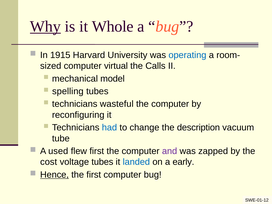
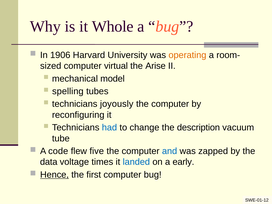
Why underline: present -> none (45, 26)
1915: 1915 -> 1906 (60, 55)
operating colour: blue -> orange (187, 55)
Calls: Calls -> Arise (156, 66)
wasteful: wasteful -> joyously (117, 104)
used: used -> code (58, 151)
flew first: first -> five (97, 151)
and colour: purple -> blue (170, 151)
cost: cost -> data (49, 162)
voltage tubes: tubes -> times (102, 162)
